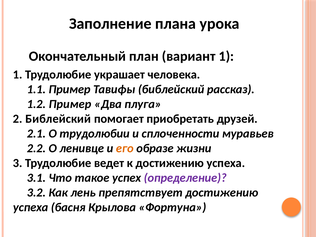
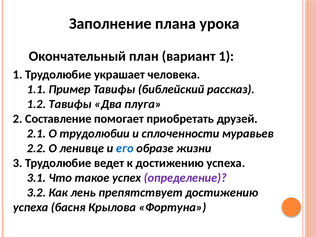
1.2 Пример: Пример -> Тавифы (70, 104)
2 Библейский: Библейский -> Составление (58, 119)
его colour: orange -> blue (125, 148)
